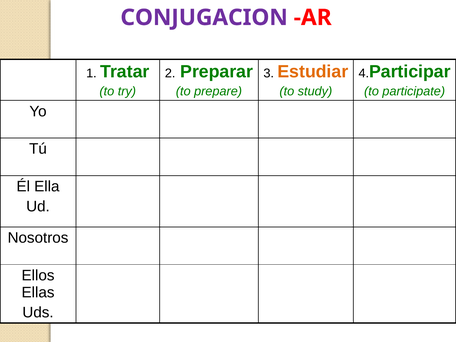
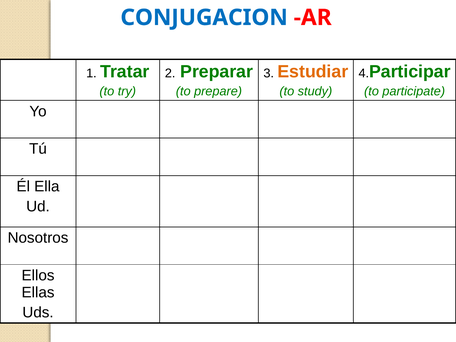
CONJUGACION colour: purple -> blue (204, 18)
